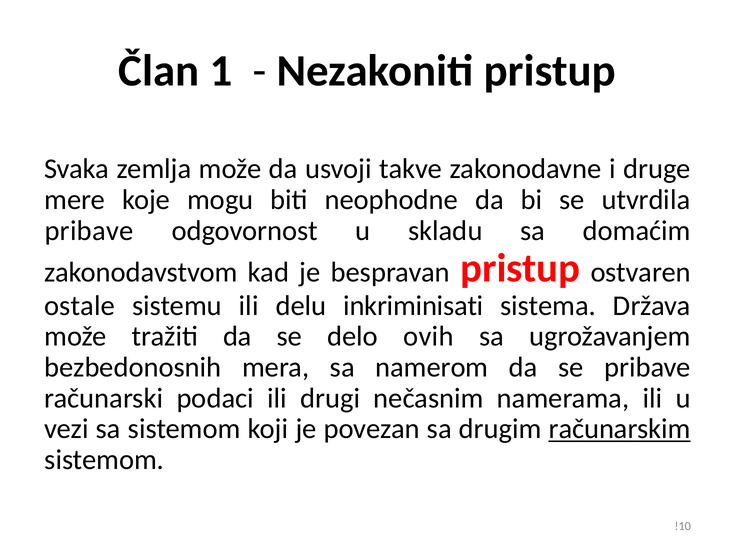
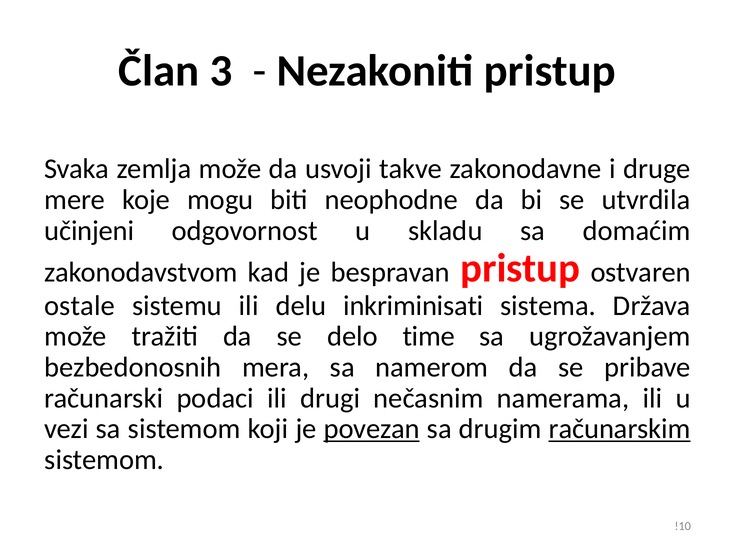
1: 1 -> 3 (221, 71)
pribave: pribave -> učinjeni (89, 231)
ovih: ovih -> time (429, 337)
povezan underline: none -> present (372, 429)
